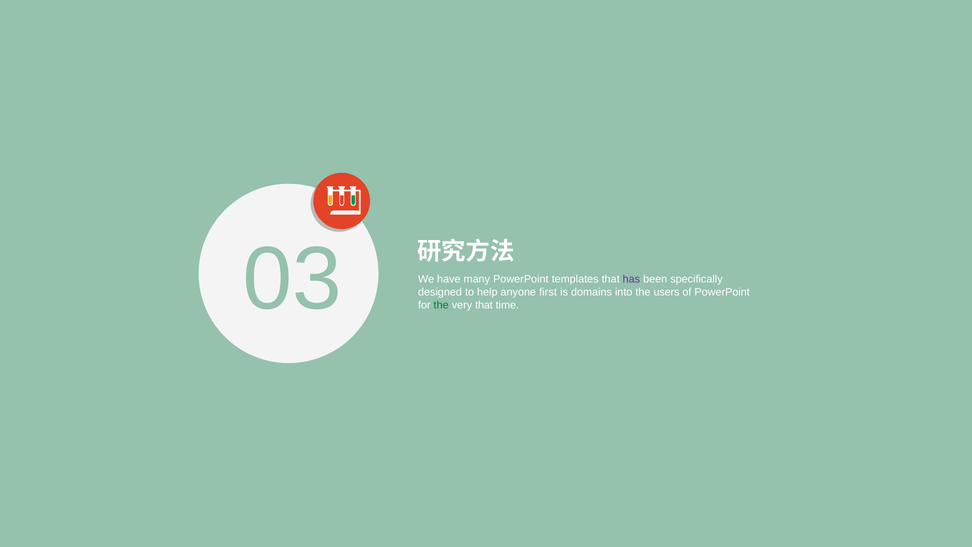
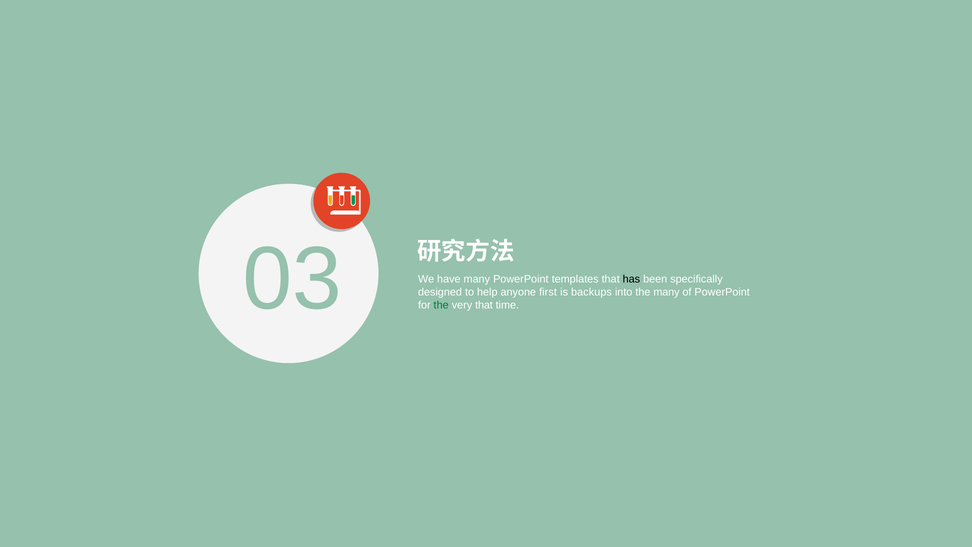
has colour: purple -> black (631, 279)
domains: domains -> backups (591, 292)
the users: users -> many (666, 292)
